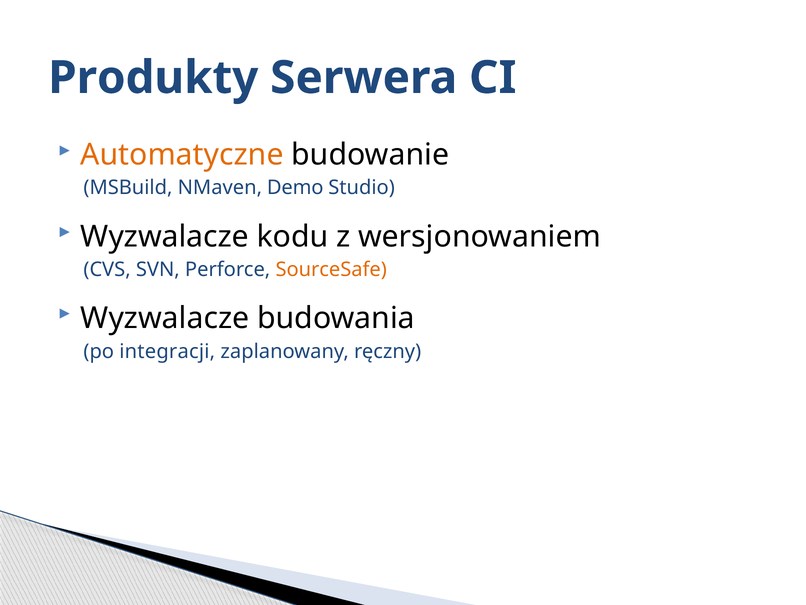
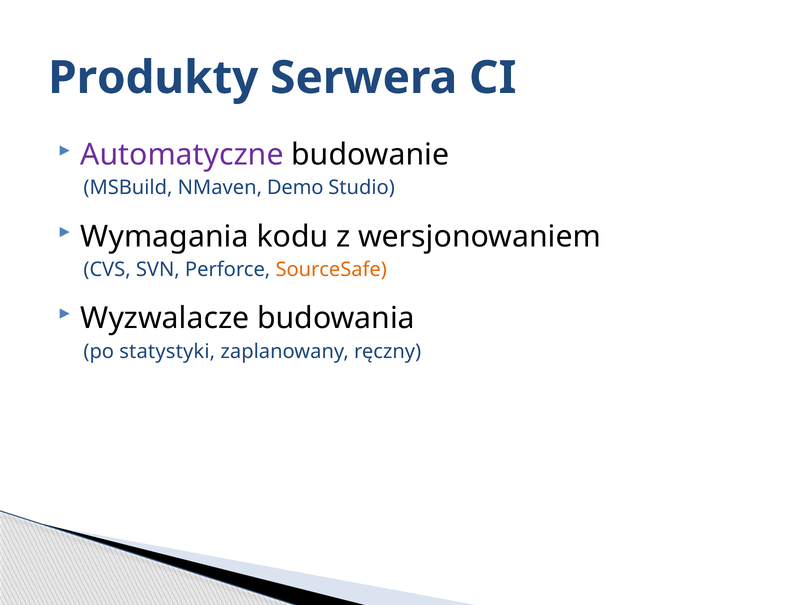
Automatyczne colour: orange -> purple (182, 155)
Wyzwalacze: Wyzwalacze -> Wymagania (165, 236)
integracji: integracji -> statystyki (167, 351)
